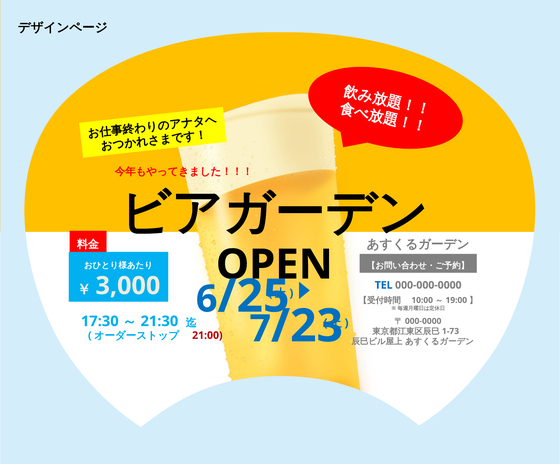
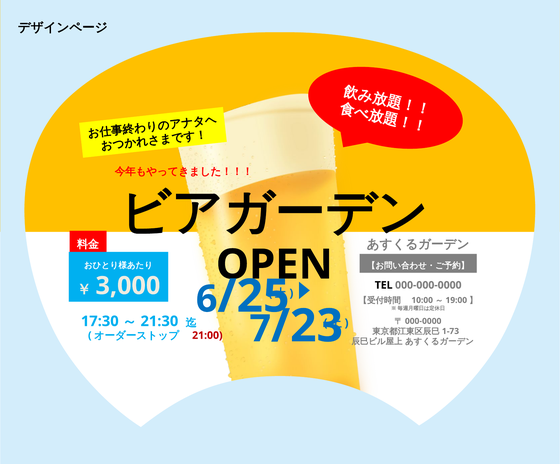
TEL colour: blue -> black (384, 286)
